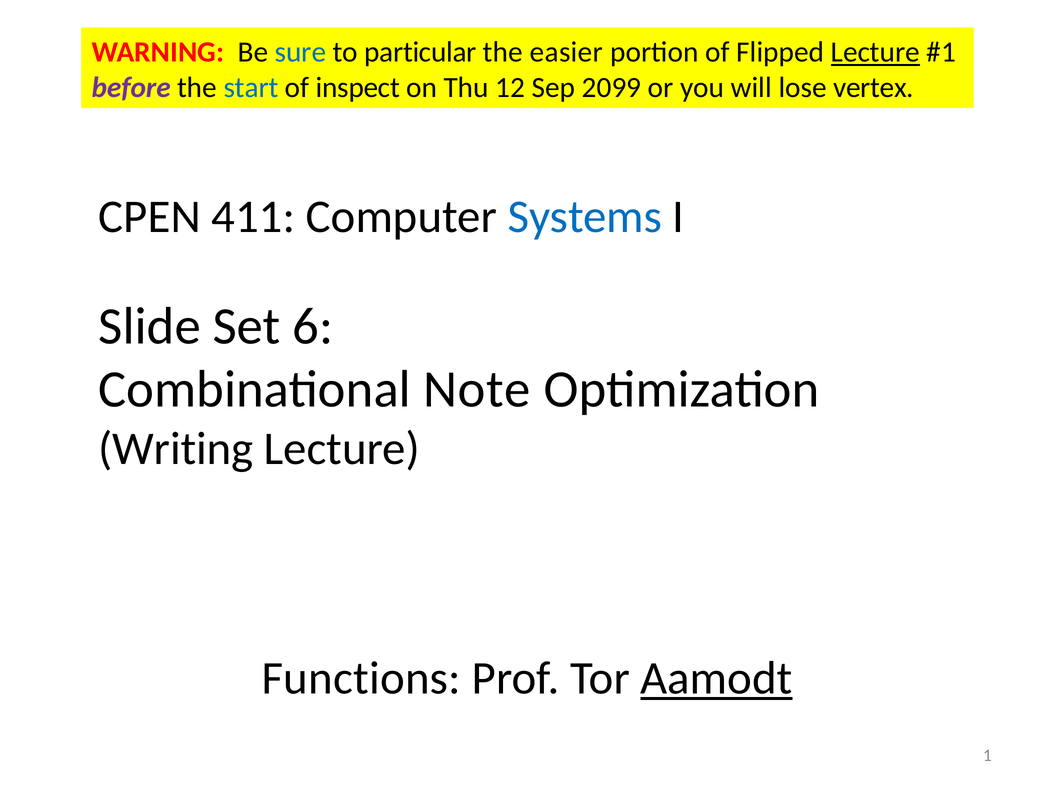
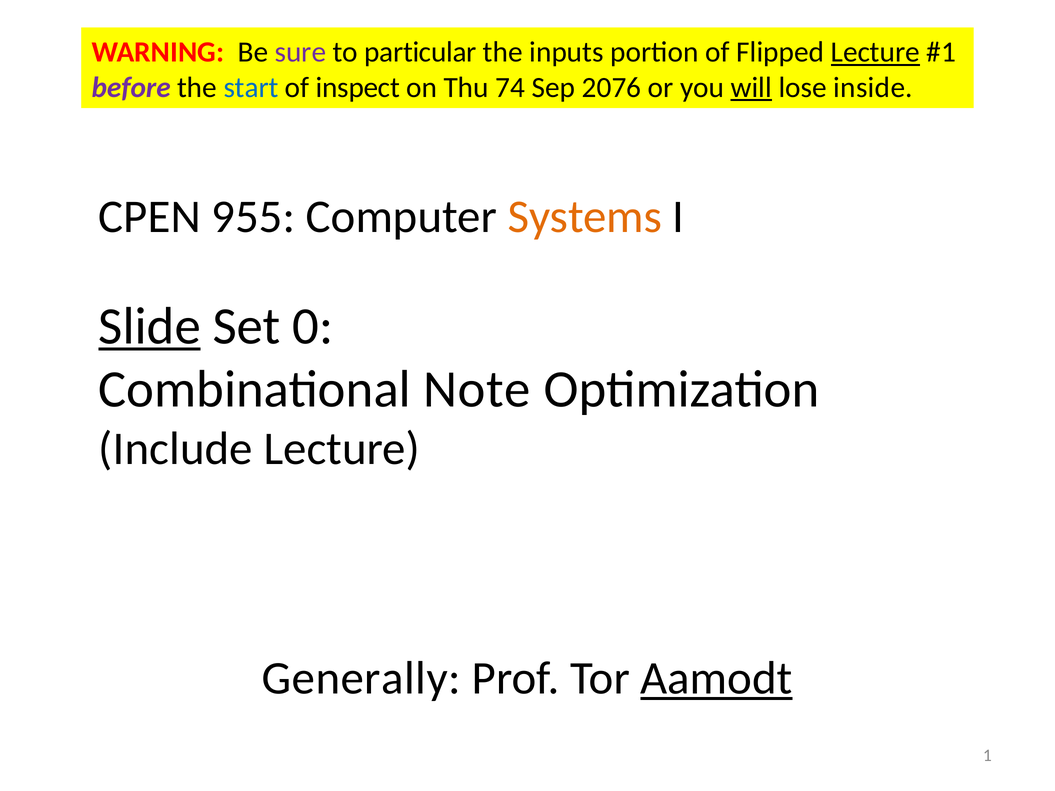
sure colour: blue -> purple (300, 52)
easier: easier -> inputs (567, 52)
12: 12 -> 74 (510, 87)
2099: 2099 -> 2076 (611, 87)
will underline: none -> present (751, 87)
vertex: vertex -> inside (873, 87)
411: 411 -> 955 (253, 217)
Systems colour: blue -> orange (585, 217)
Slide underline: none -> present (150, 326)
6: 6 -> 0 (313, 326)
Writing: Writing -> Include (176, 449)
Functions: Functions -> Generally (361, 678)
